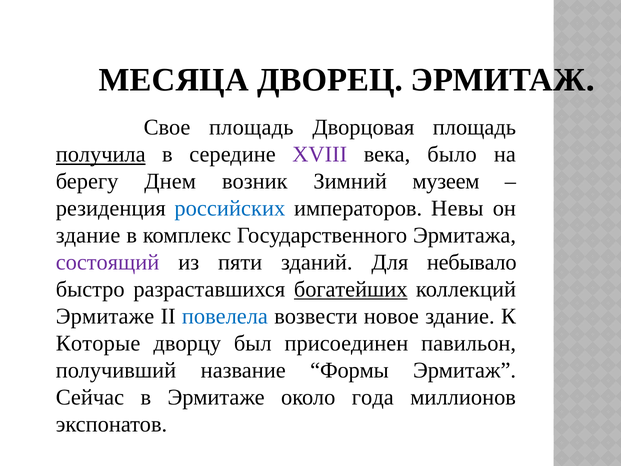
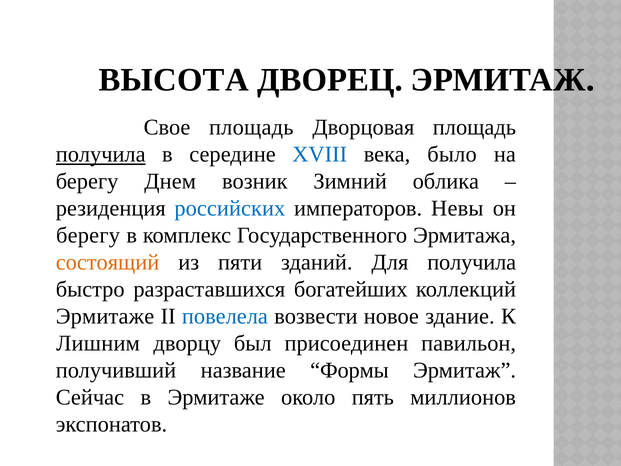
МЕСЯЦА: МЕСЯЦА -> ВЫСОТА (174, 80)
XVIII colour: purple -> blue (320, 154)
музеем: музеем -> облика (446, 181)
здание: здание -> берегу (88, 235)
состоящий colour: purple -> orange (108, 262)
Для небывало: небывало -> получила (472, 262)
богатейших underline: present -> none (351, 289)
Которые: Которые -> Лишним (98, 343)
года: года -> пять (373, 397)
